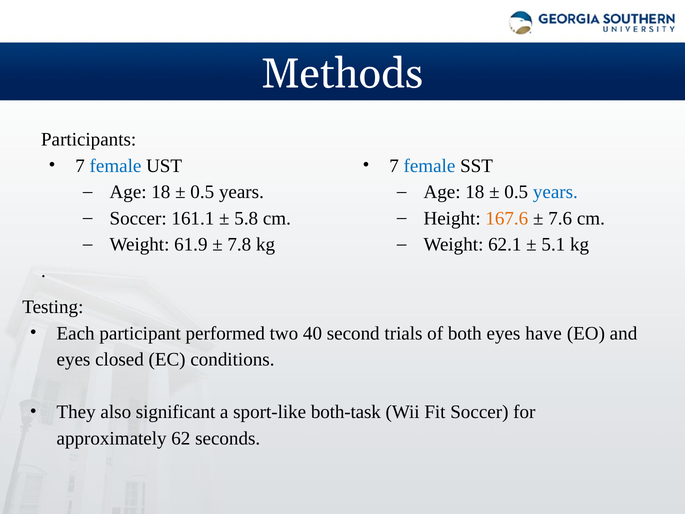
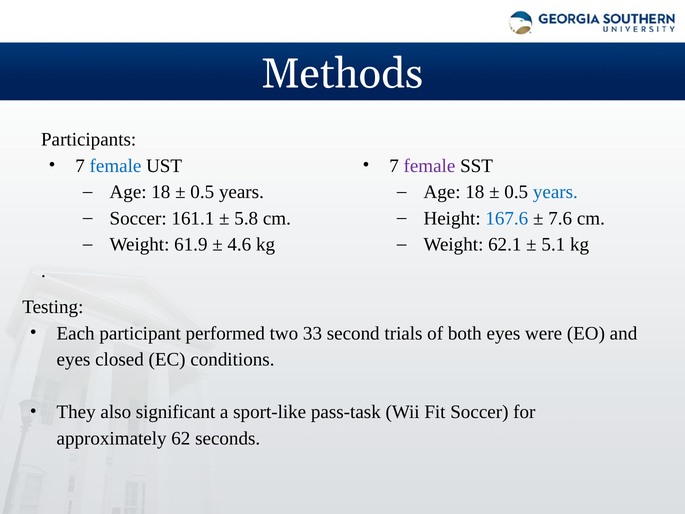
female colour: blue -> purple (429, 166)
167.6 colour: orange -> blue (507, 218)
7.8: 7.8 -> 4.6 (239, 245)
40: 40 -> 33 (312, 333)
have: have -> were (544, 333)
both-task: both-task -> pass-task (346, 412)
